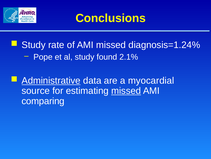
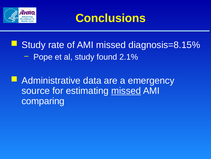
diagnosis=1.24%: diagnosis=1.24% -> diagnosis=8.15% (164, 45)
Administrative underline: present -> none (51, 80)
myocardial: myocardial -> emergency (151, 80)
